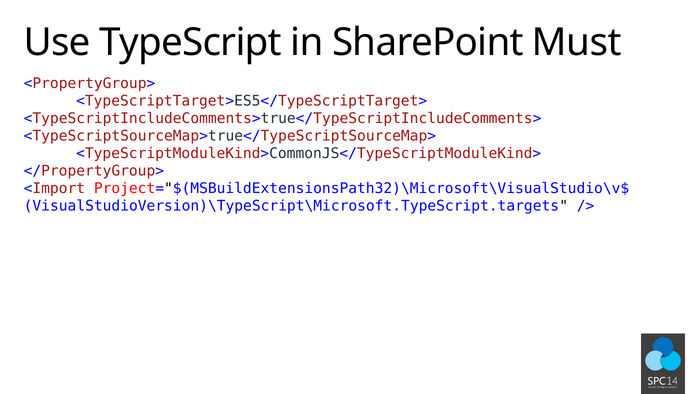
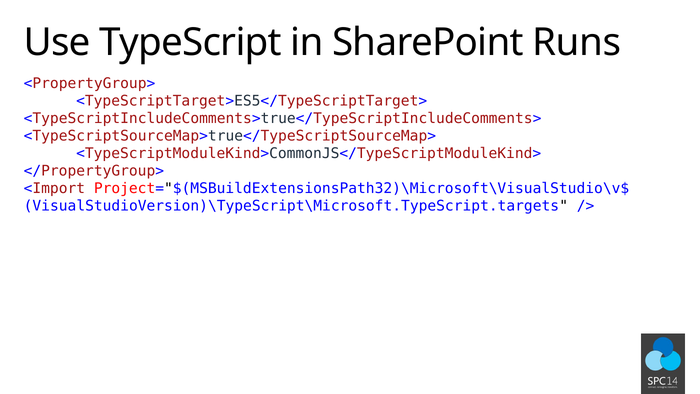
Must: Must -> Runs (577, 42)
